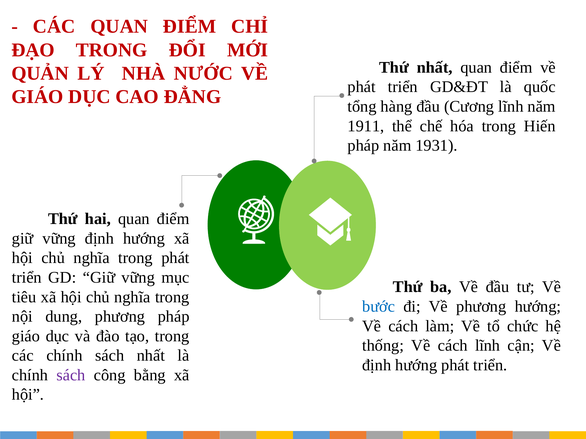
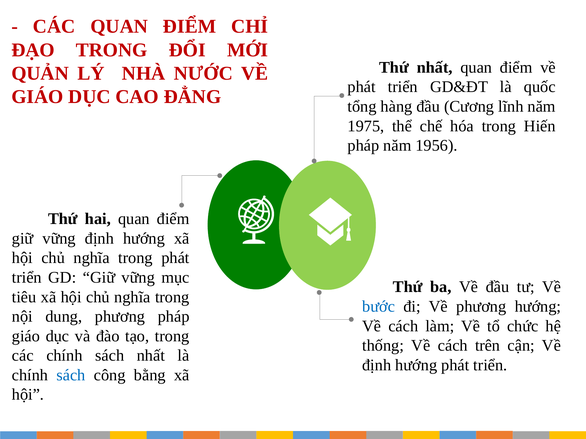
1911: 1911 -> 1975 (366, 126)
1931: 1931 -> 1956 (437, 146)
cách lĩnh: lĩnh -> trên (488, 346)
sách colour: purple -> blue (71, 376)
